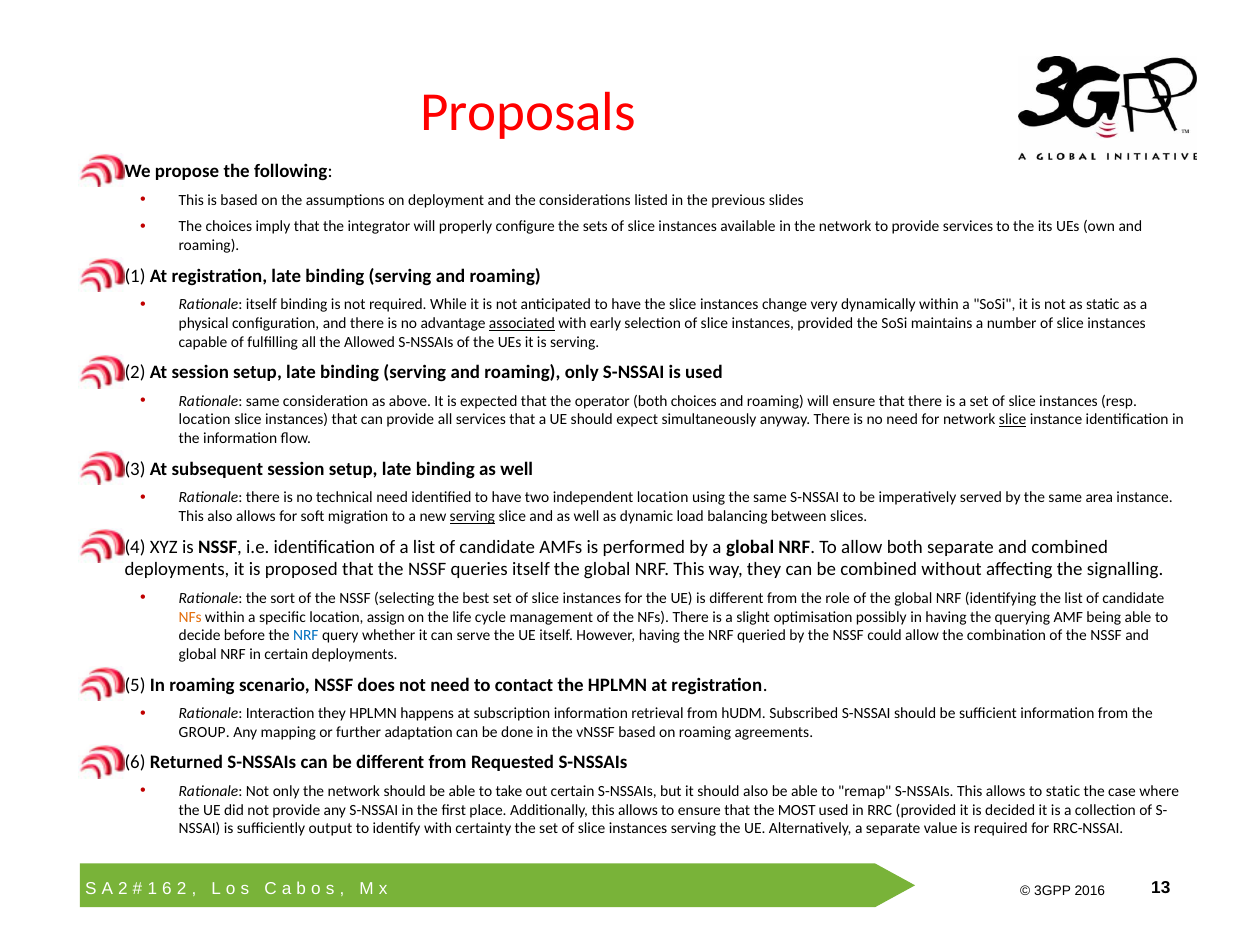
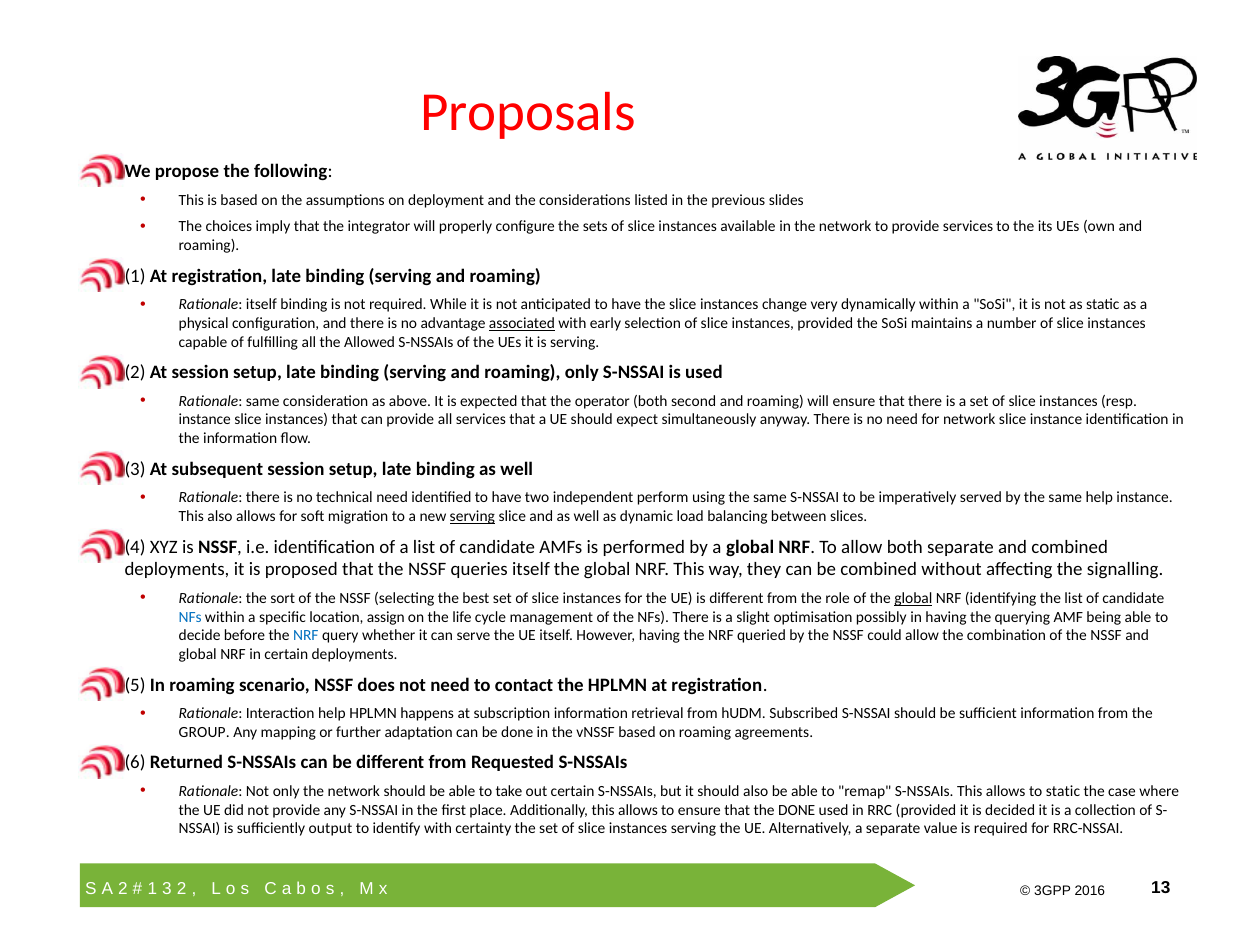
both choices: choices -> second (694, 401)
location: location -> instance (205, 420)
slice underline: present -> none (1013, 420)
independent location: location -> perform (663, 497)
same area: area -> help (1099, 497)
global underline: none -> present (913, 598)
NFs colour: orange -> blue (190, 617)
Interaction they: they -> help (332, 713)
the MOST: MOST -> DONE (797, 810)
1 6: 6 -> 3 (167, 888)
